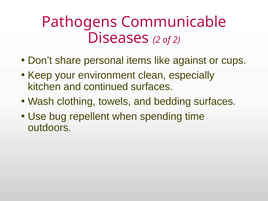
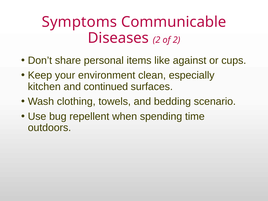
Pathogens: Pathogens -> Symptoms (79, 22)
bedding surfaces: surfaces -> scenario (215, 102)
